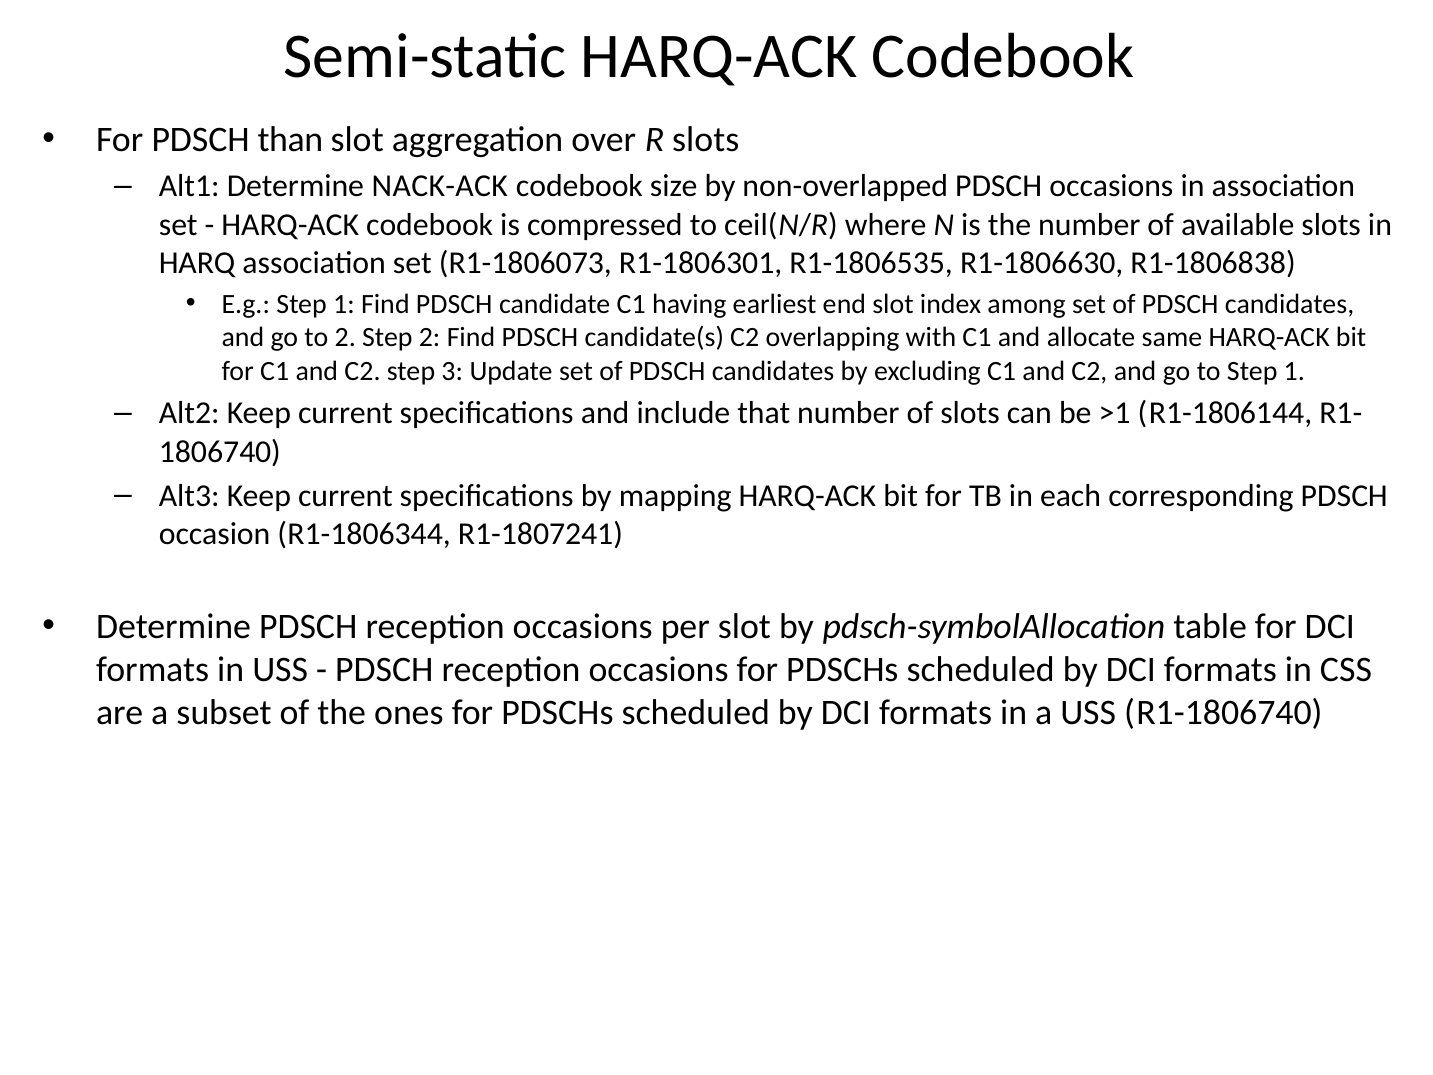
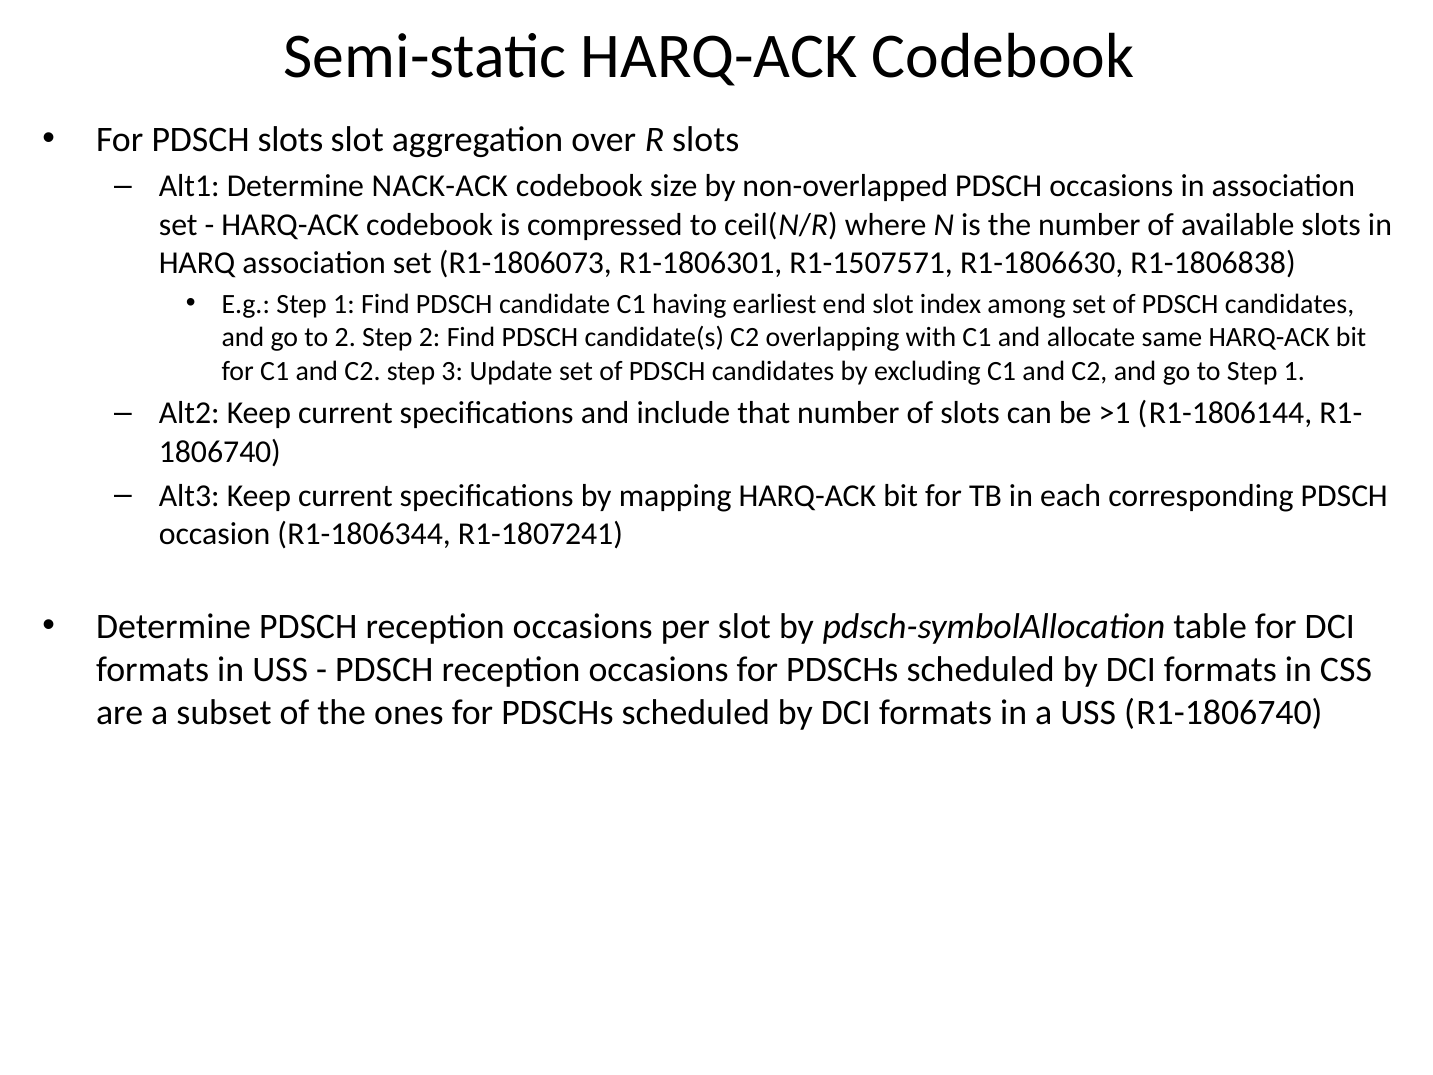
PDSCH than: than -> slots (290, 140)
R1-1806535: R1-1806535 -> R1-1507571 (871, 263)
